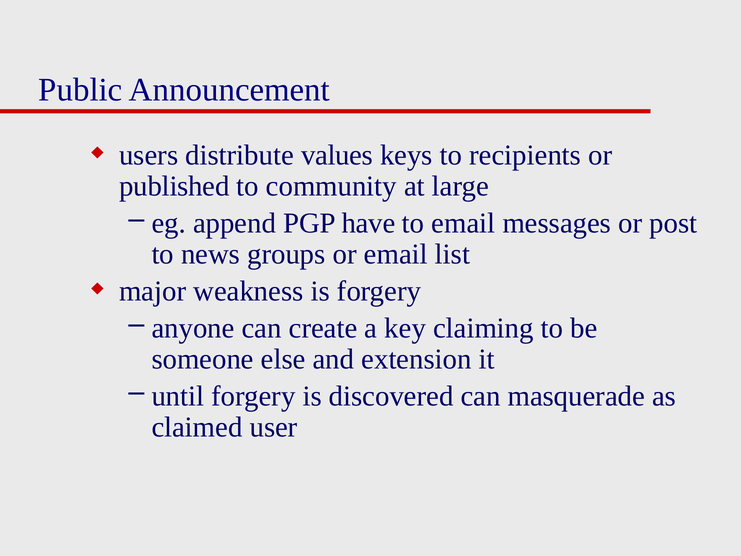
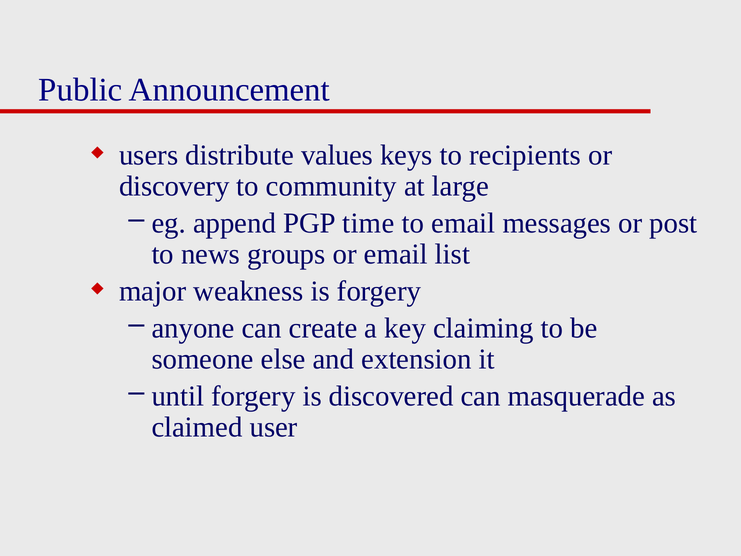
published: published -> discovery (174, 186)
have: have -> time (368, 223)
